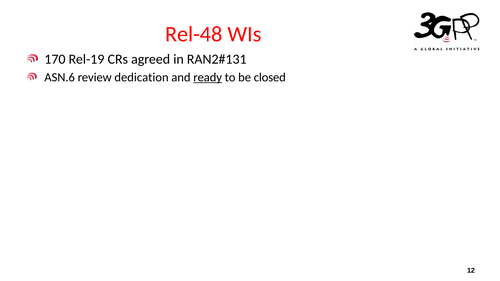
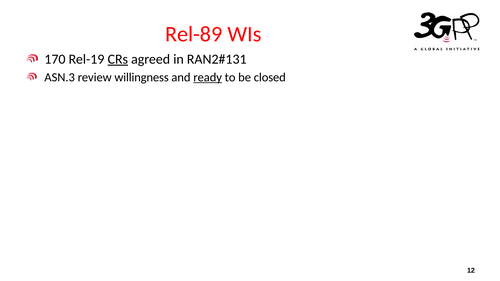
Rel-48: Rel-48 -> Rel-89 (194, 34)
CRs underline: none -> present (118, 59)
ASN.6: ASN.6 -> ASN.3 (60, 77)
dedication: dedication -> willingness (142, 77)
